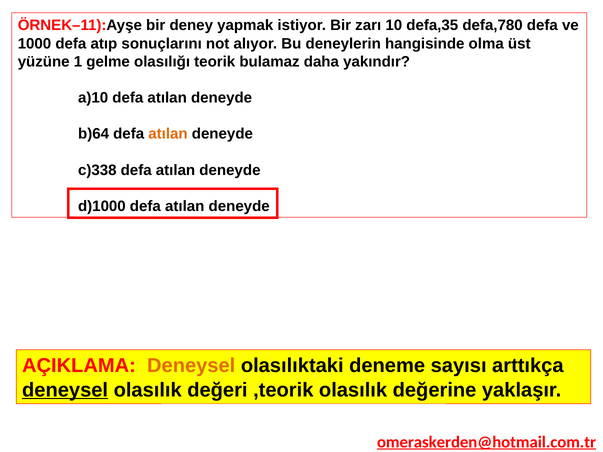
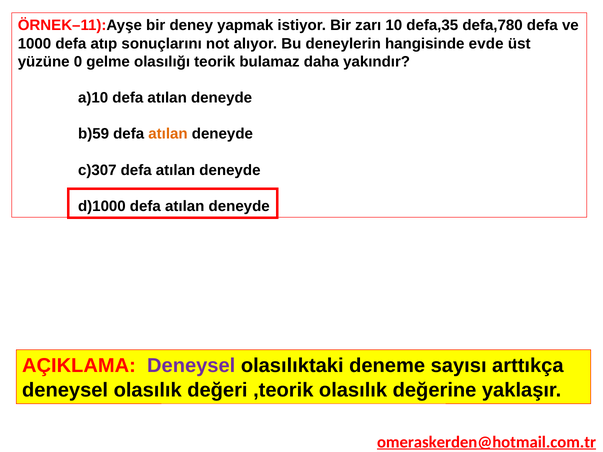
olma: olma -> evde (486, 44)
1: 1 -> 0 (78, 62)
b)64: b)64 -> b)59 (94, 134)
c)338: c)338 -> c)307 (97, 170)
Deneysel colour: orange -> purple (191, 366)
deneysel underline: present -> none (65, 390)
